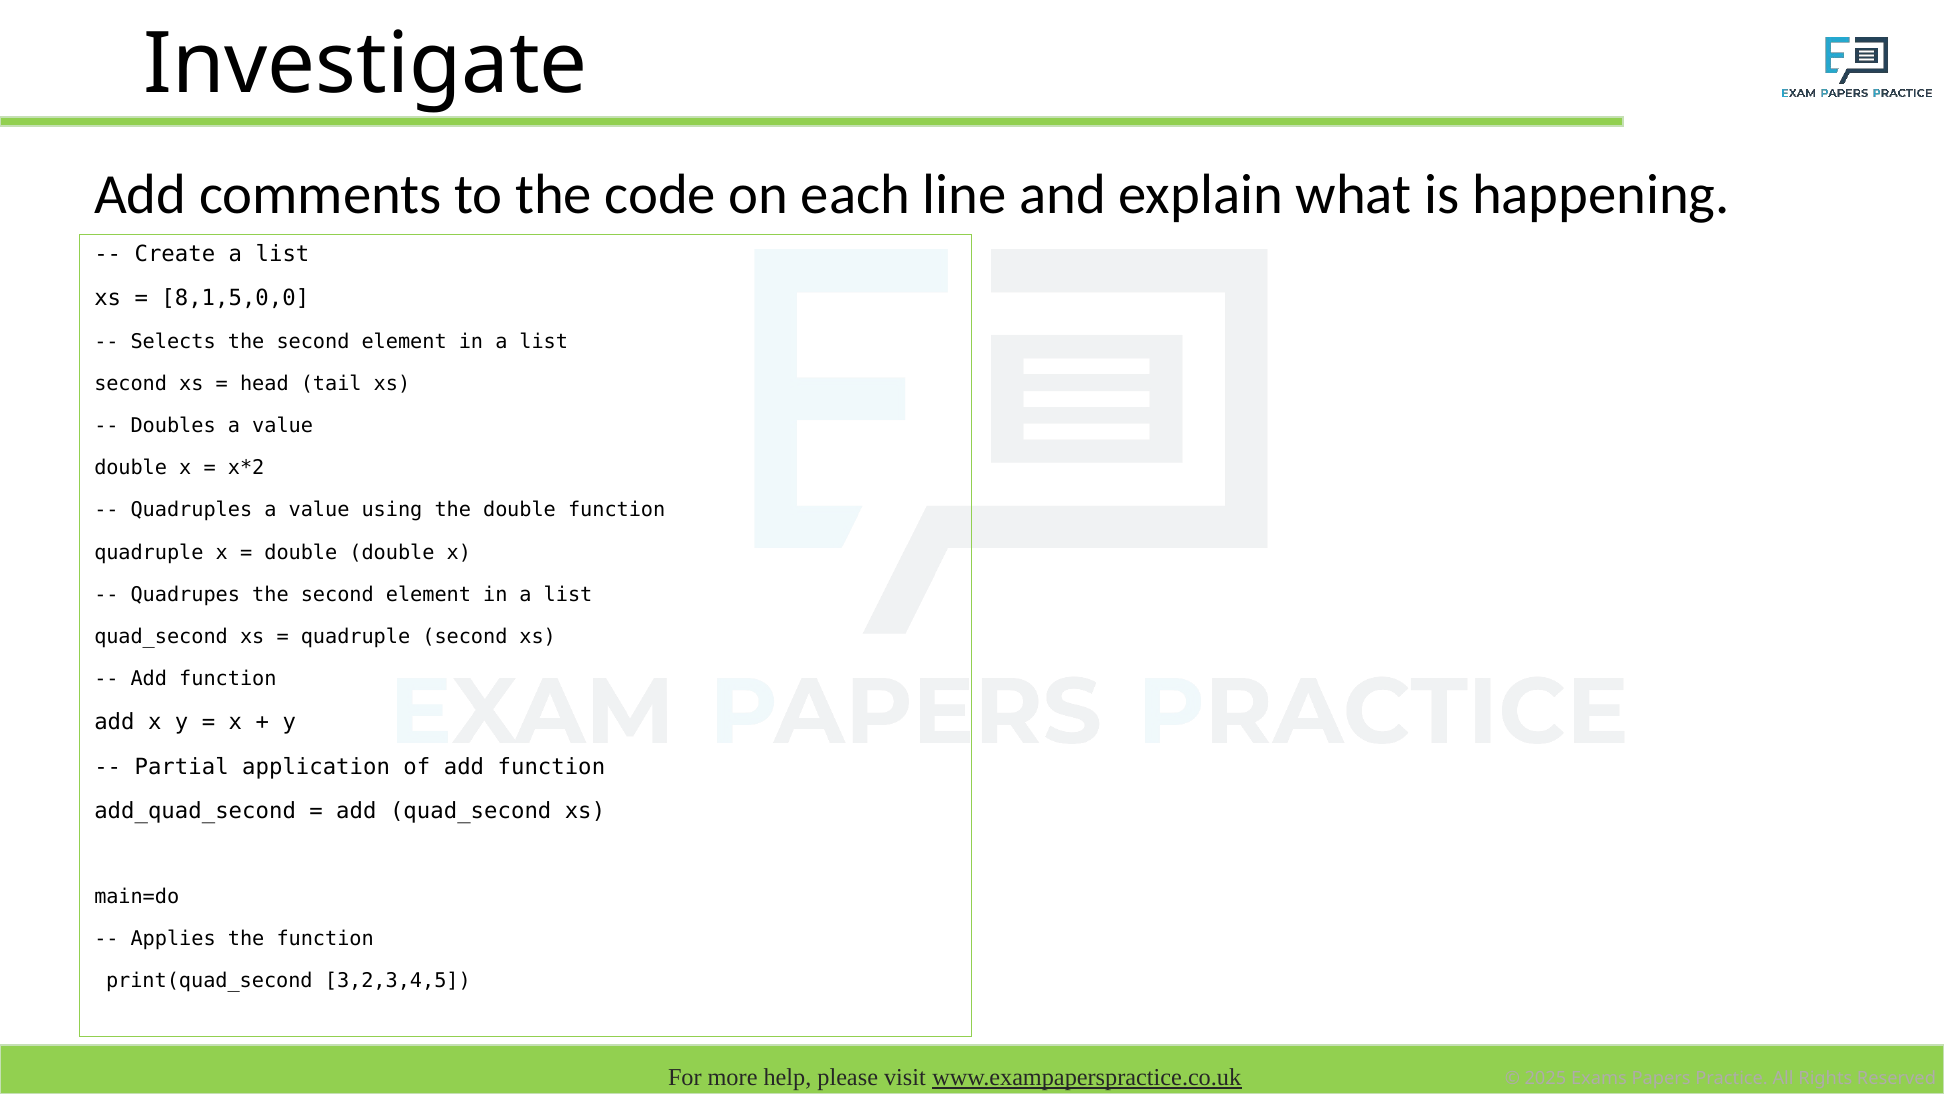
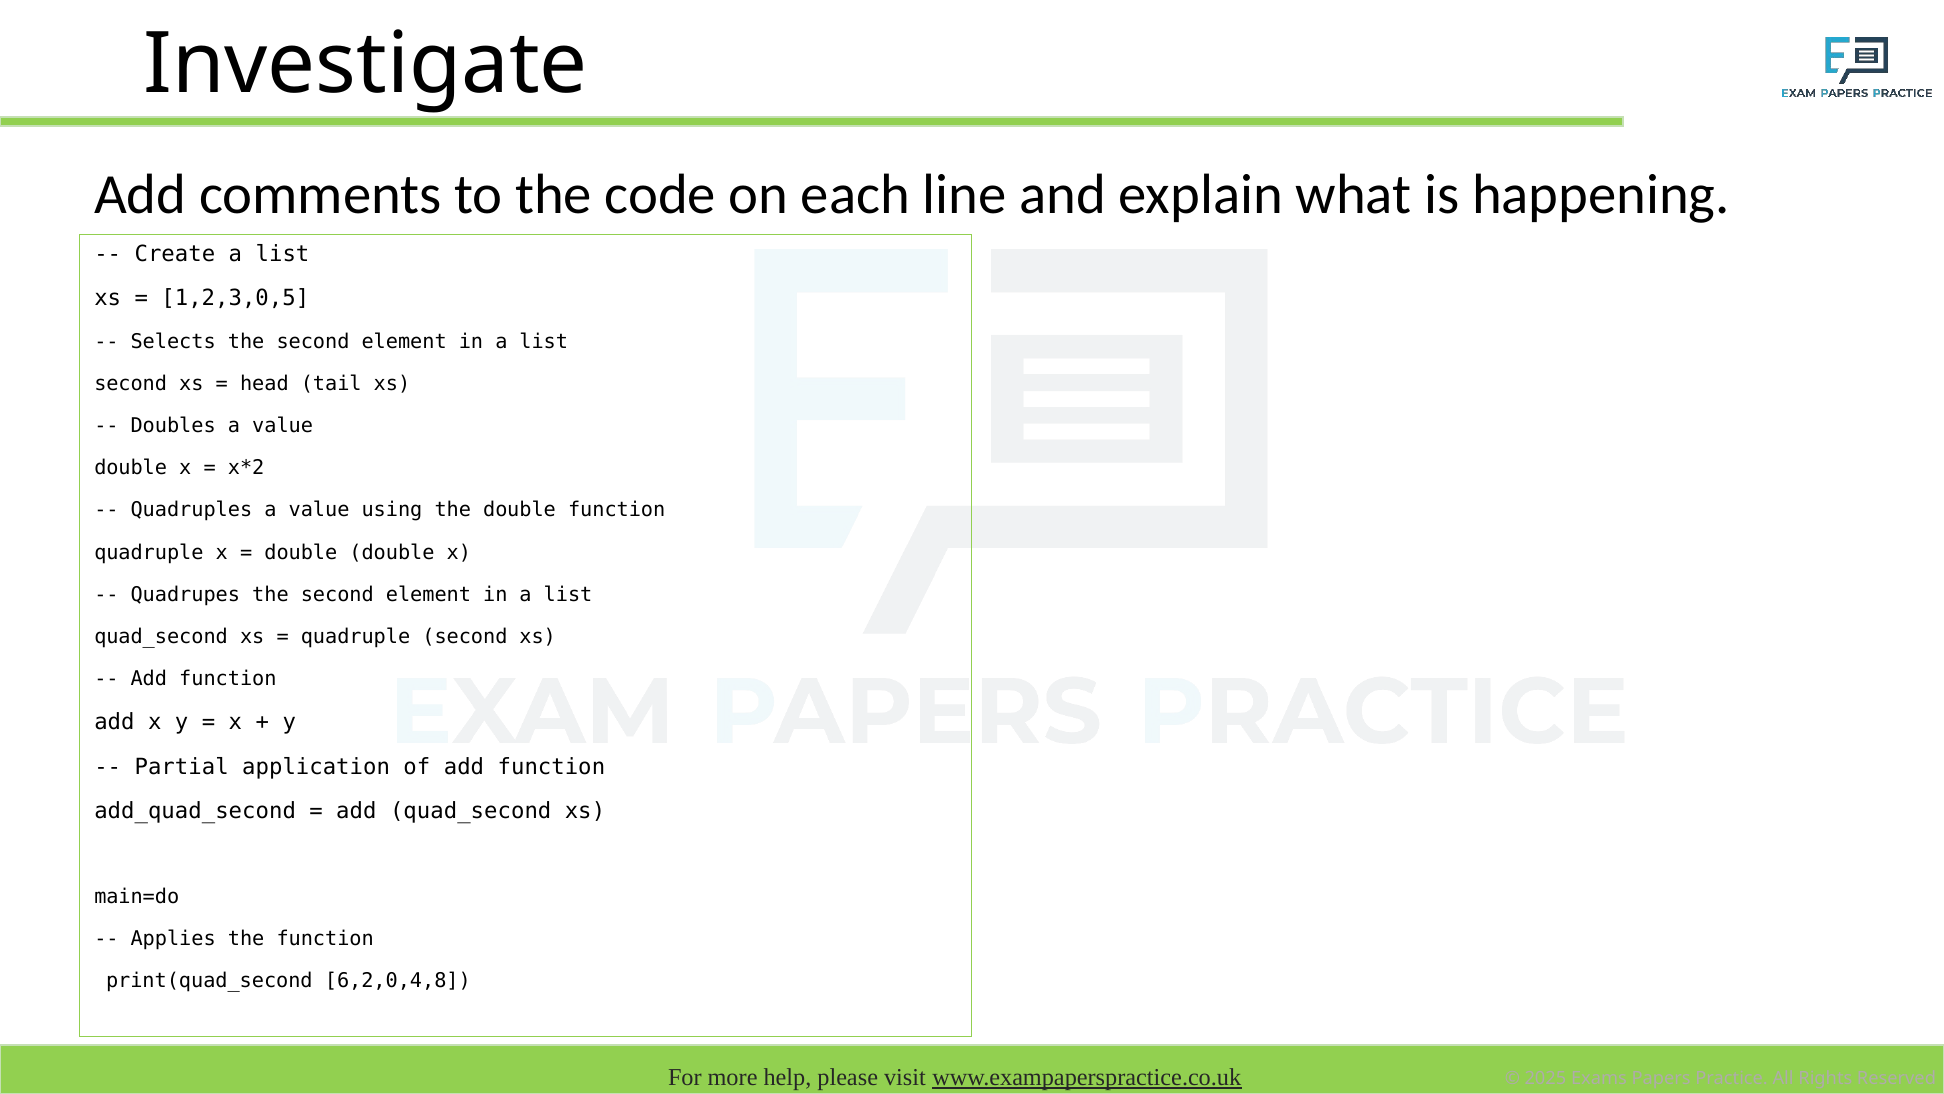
8,1,5,0,0: 8,1,5,0,0 -> 1,2,3,0,5 (235, 298)
3,2,3,4,5: 3,2,3,4,5 -> 6,2,0,4,8 (398, 980)
